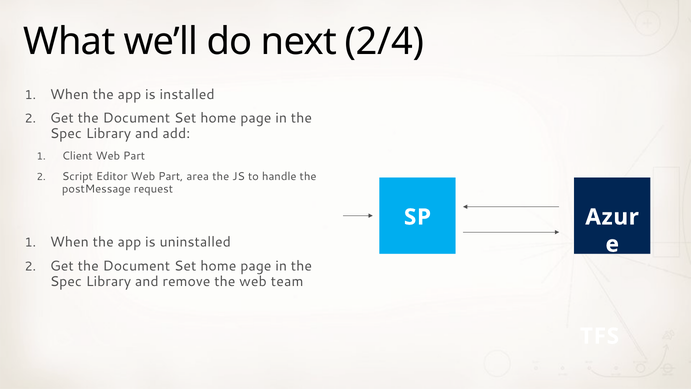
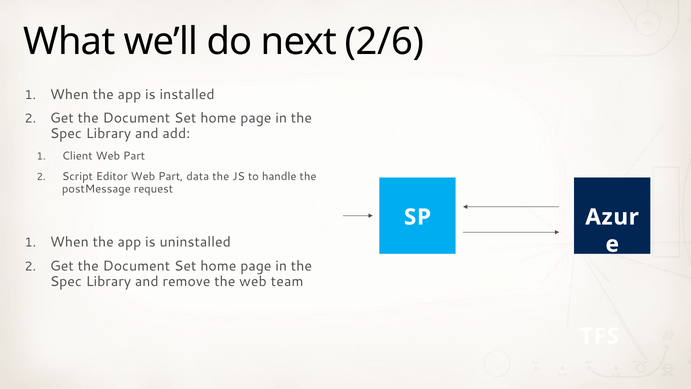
2/4: 2/4 -> 2/6 (384, 42)
area: area -> data (198, 177)
